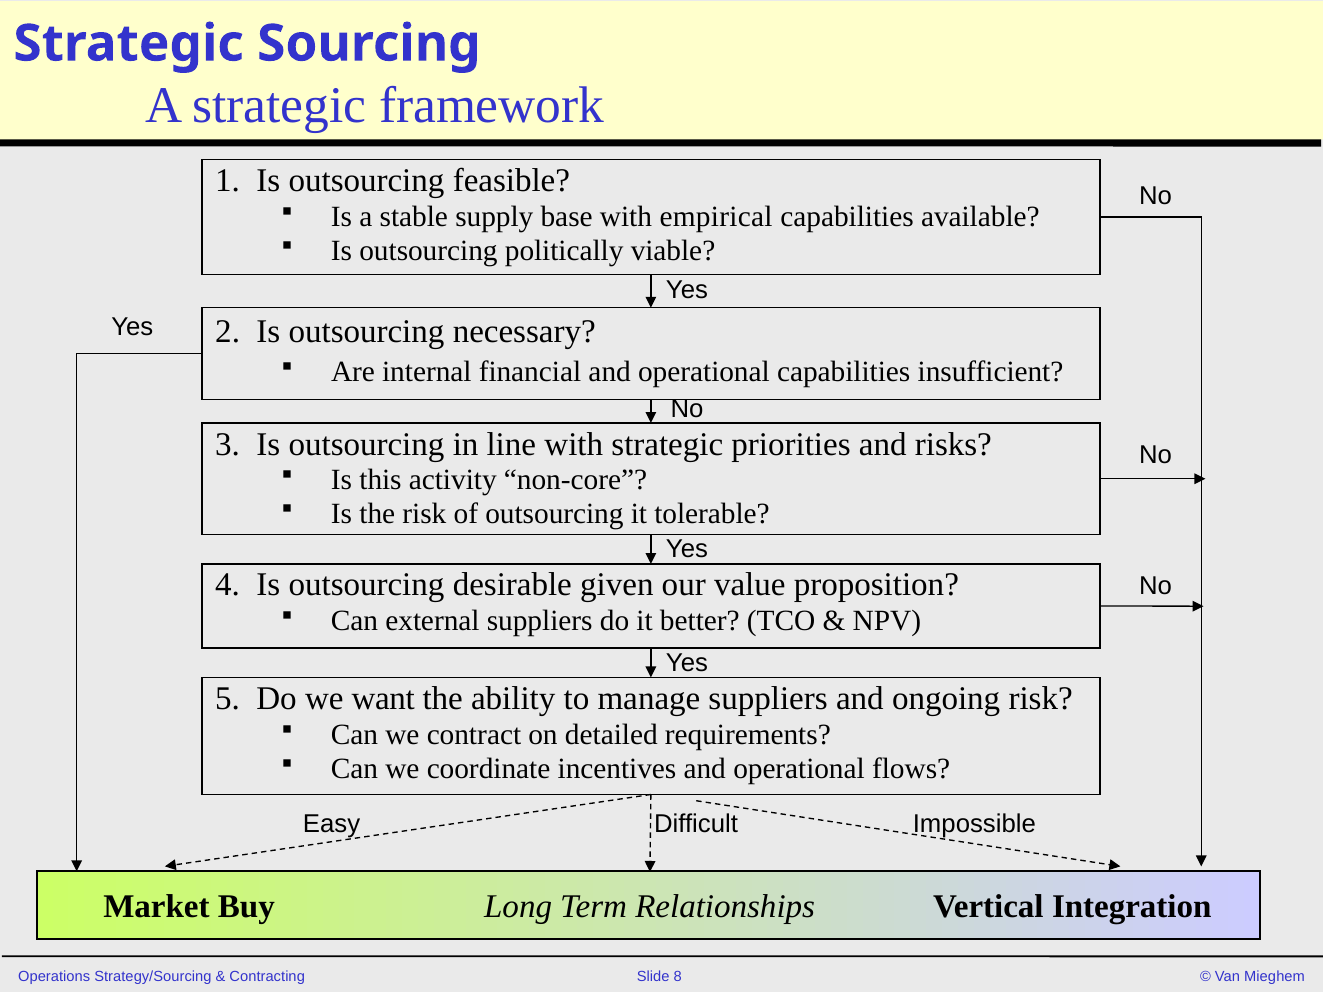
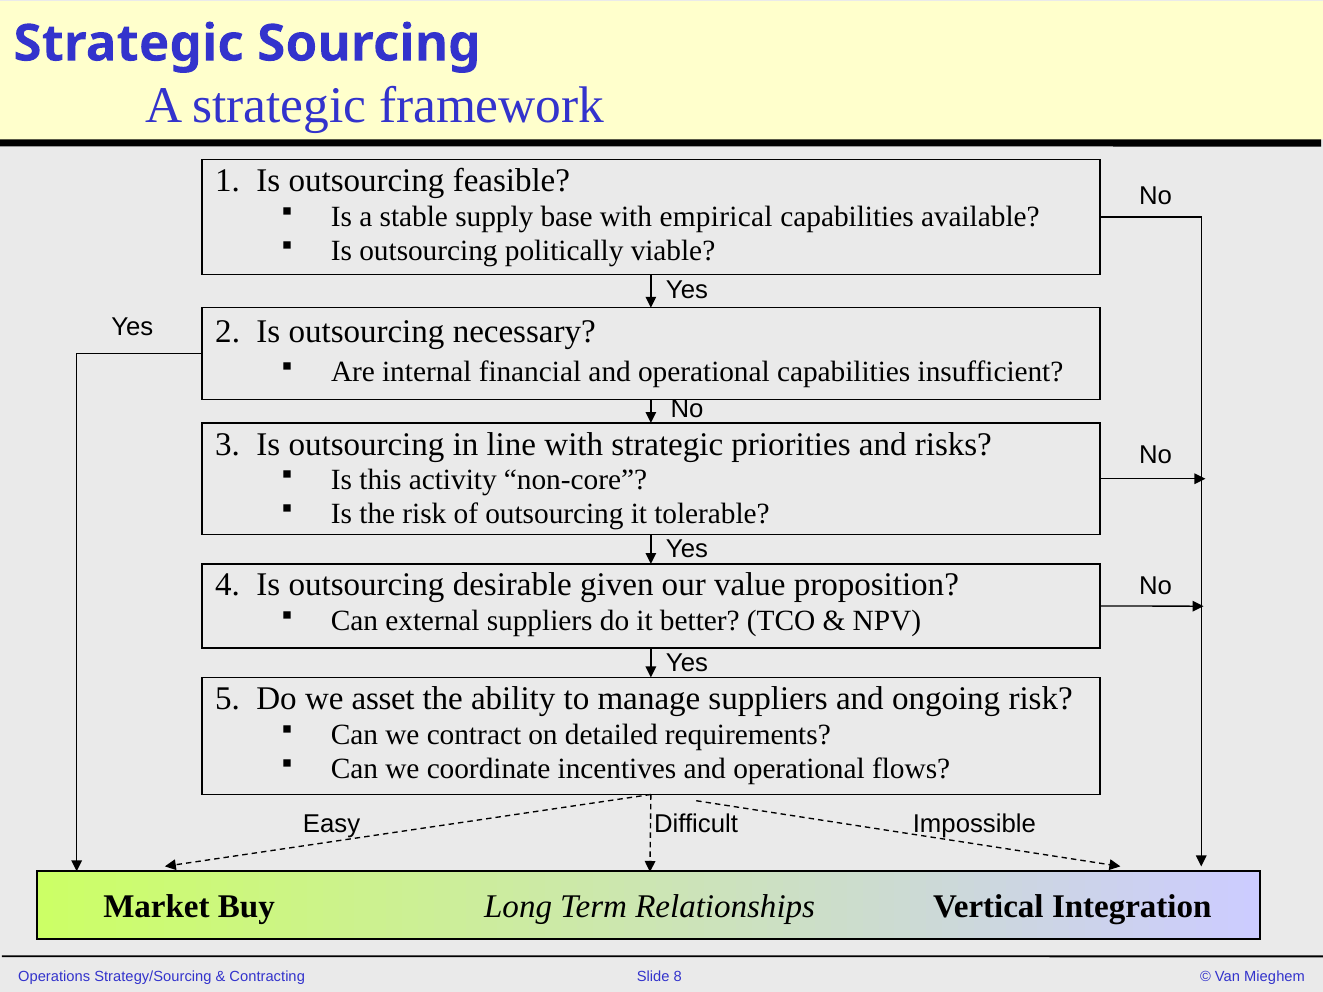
want: want -> asset (383, 699)
